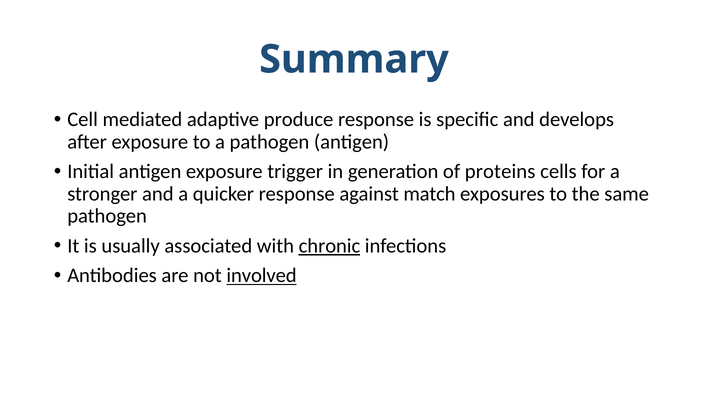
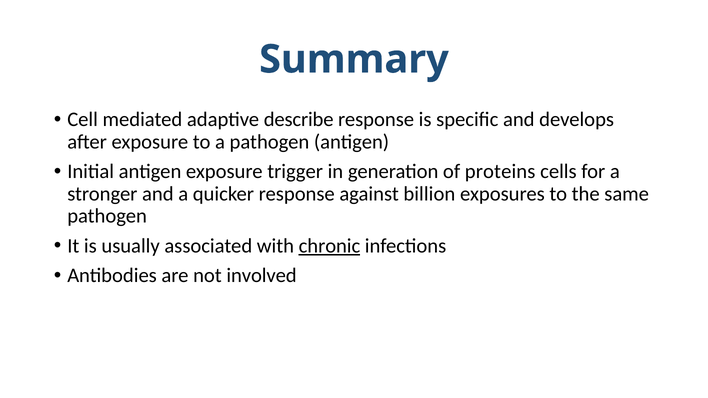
produce: produce -> describe (299, 120)
match: match -> billion (429, 194)
involved underline: present -> none (262, 276)
